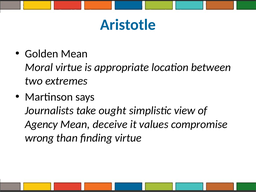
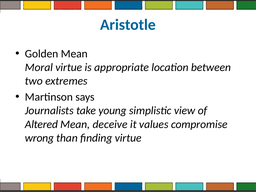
ought: ought -> young (113, 111)
Agency: Agency -> Altered (41, 124)
